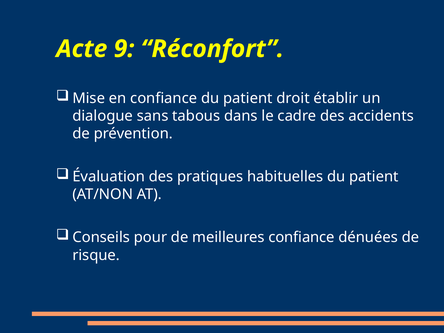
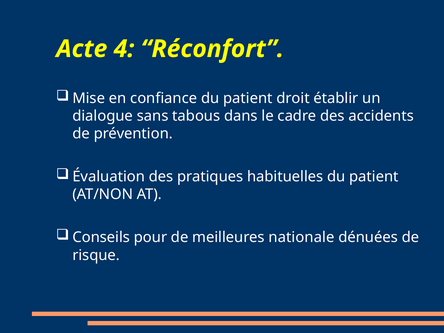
9: 9 -> 4 (124, 49)
meilleures confiance: confiance -> nationale (301, 237)
